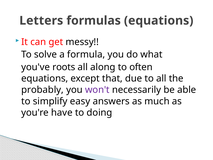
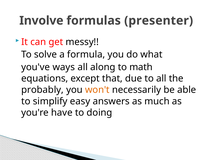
Letters: Letters -> Involve (41, 21)
formulas equations: equations -> presenter (159, 21)
roots: roots -> ways (64, 67)
often: often -> math (141, 67)
won't colour: purple -> orange (97, 90)
